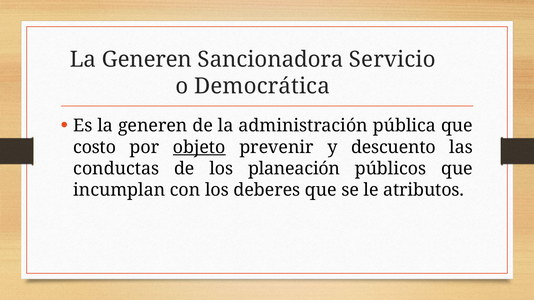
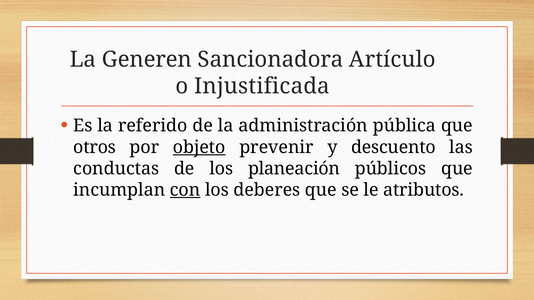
Servicio: Servicio -> Artículo (392, 60)
Democrática: Democrática -> Injustificada (262, 86)
Es la generen: generen -> referido (153, 126)
costo: costo -> otros (95, 147)
con underline: none -> present (185, 190)
